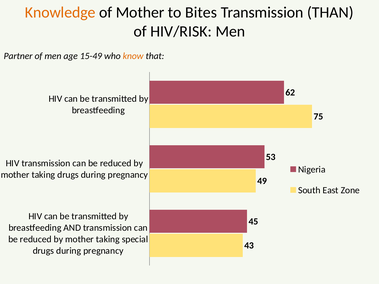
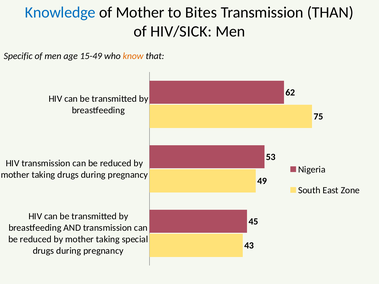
Knowledge colour: orange -> blue (60, 12)
HIV/RISK: HIV/RISK -> HIV/SICK (181, 31)
Partner: Partner -> Specific (18, 56)
